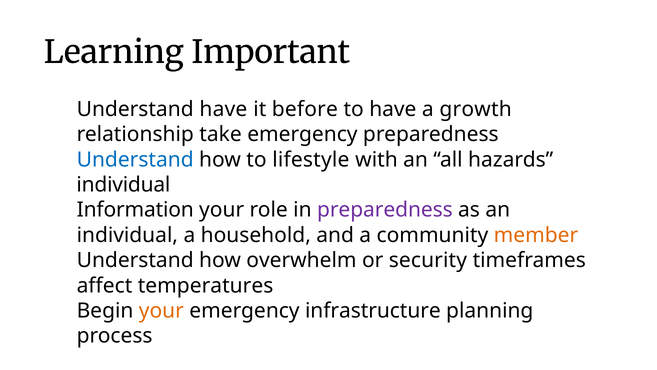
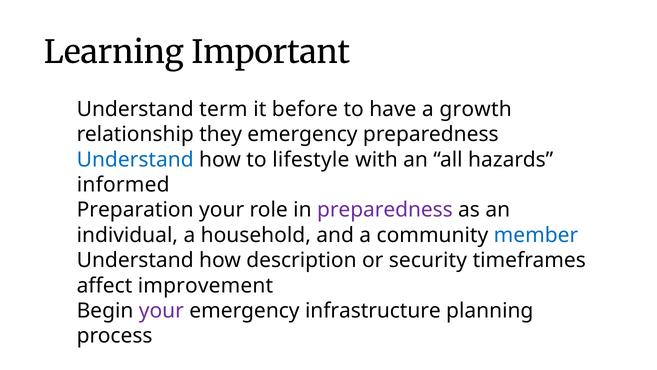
Understand have: have -> term (223, 109)
take: take -> they (221, 134)
individual: individual -> informed (123, 185)
Information: Information -> Preparation (135, 210)
member colour: orange -> blue (536, 235)
overwhelm: overwhelm -> description (301, 260)
temperatures: temperatures -> improvement (205, 285)
your colour: orange -> purple (161, 310)
